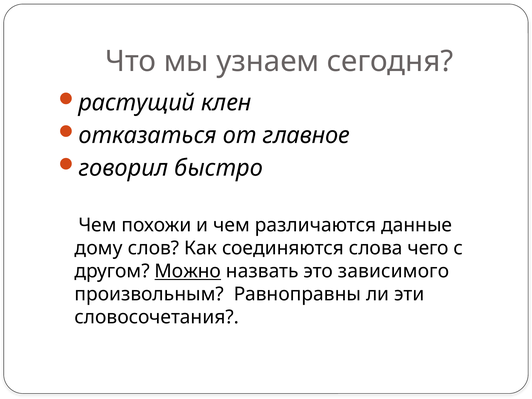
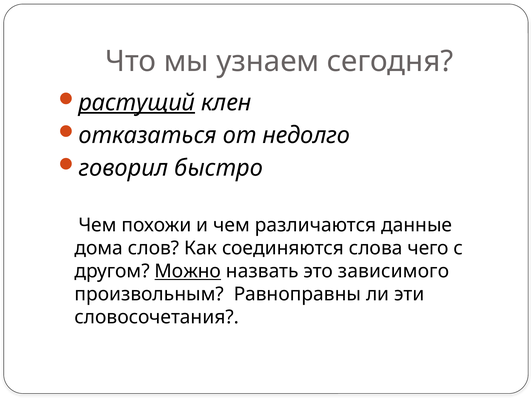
растущий underline: none -> present (137, 103)
главное: главное -> недолго (306, 135)
дому: дому -> дома (99, 248)
